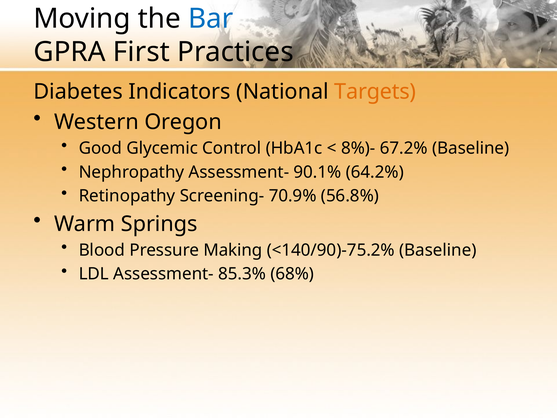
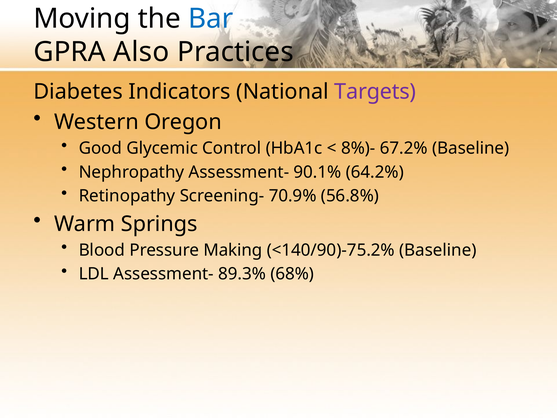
First: First -> Also (141, 52)
Targets colour: orange -> purple (375, 92)
85.3%: 85.3% -> 89.3% (242, 274)
